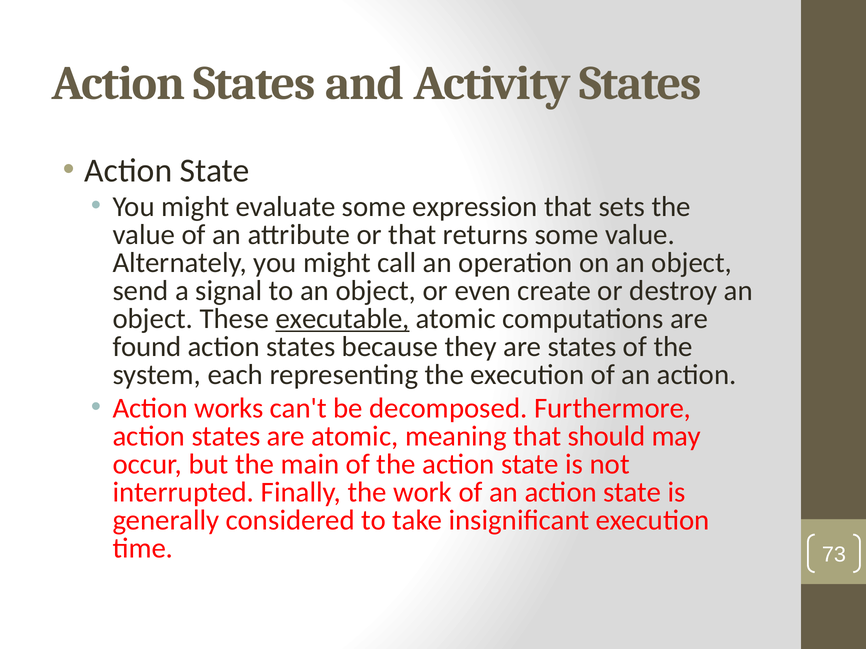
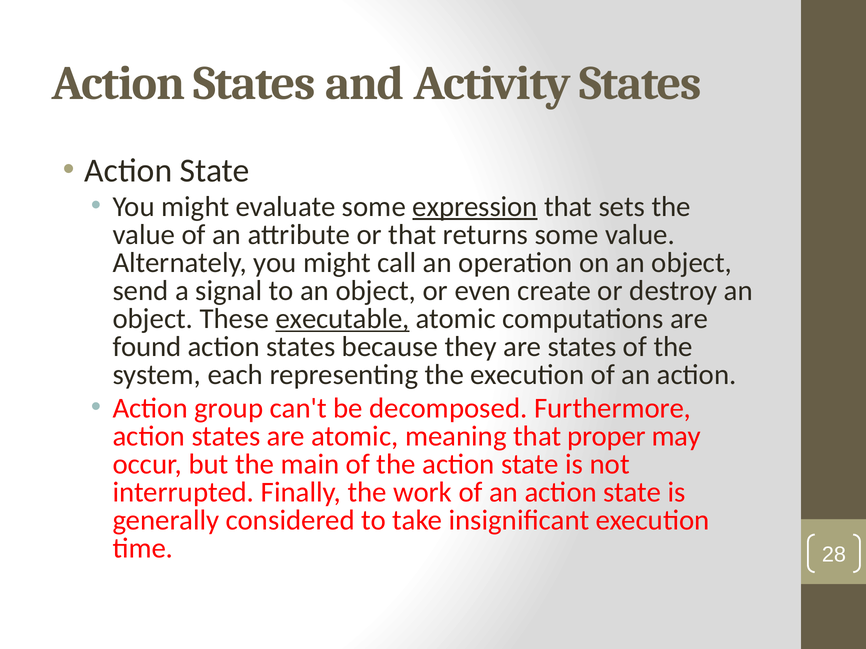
expression underline: none -> present (475, 207)
works: works -> group (229, 408)
should: should -> proper (606, 436)
73: 73 -> 28 (834, 555)
